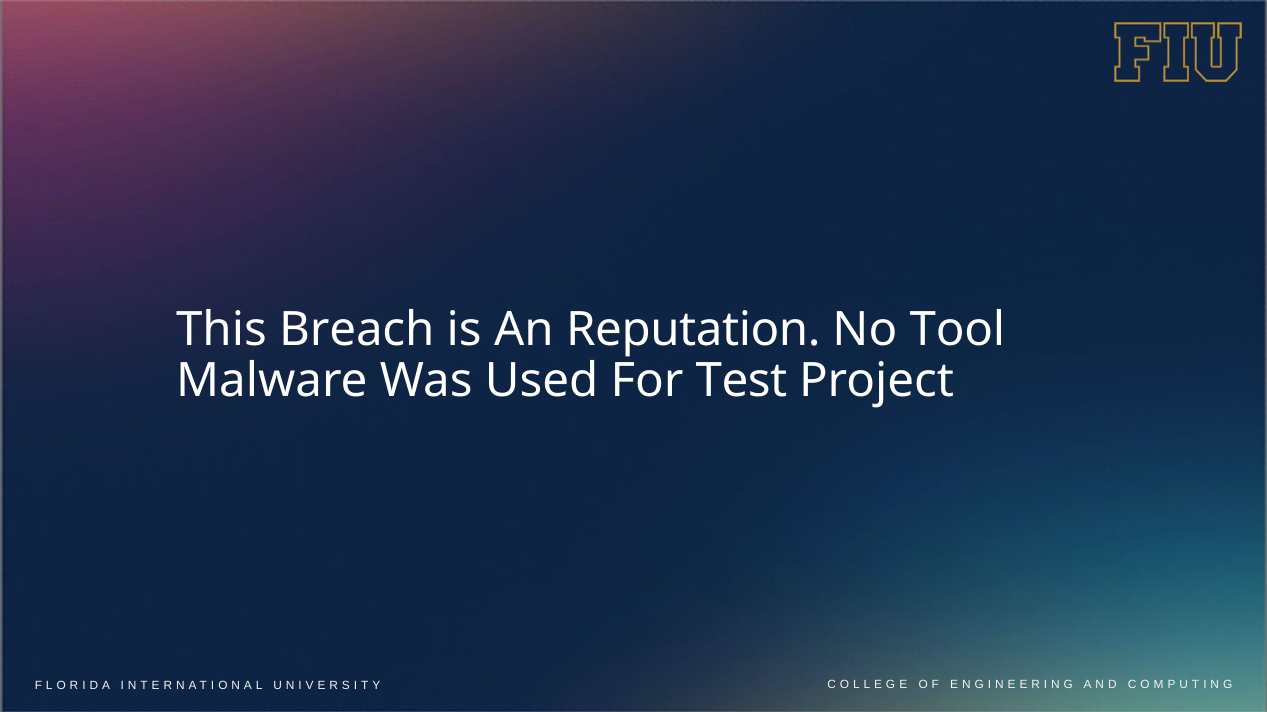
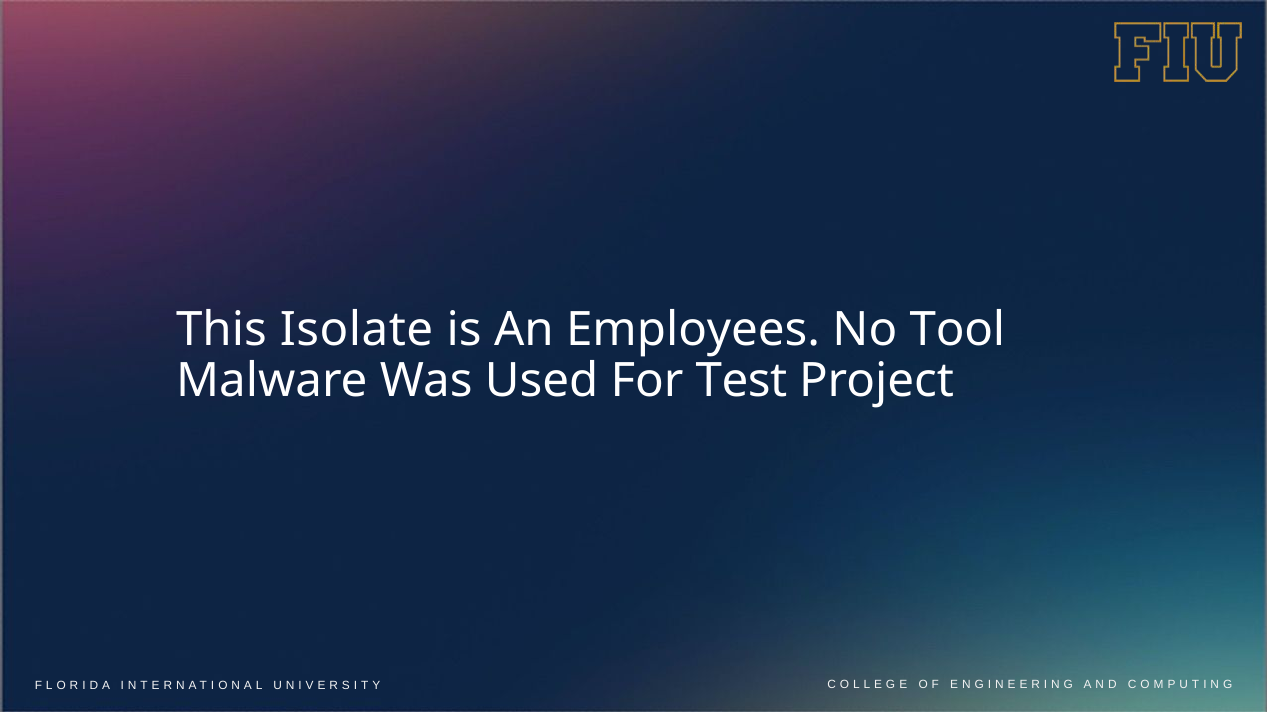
Breach: Breach -> Isolate (357, 330)
Reputation: Reputation -> Employees (693, 330)
